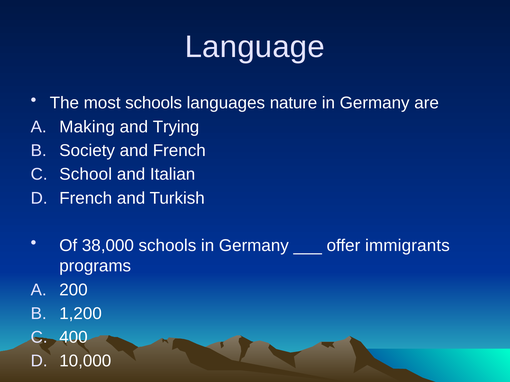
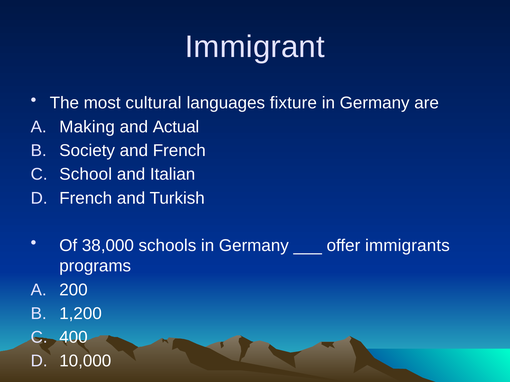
Language: Language -> Immigrant (255, 47)
most schools: schools -> cultural (153, 103)
nature: nature -> fixture (293, 103)
Trying: Trying -> Actual (176, 127)
